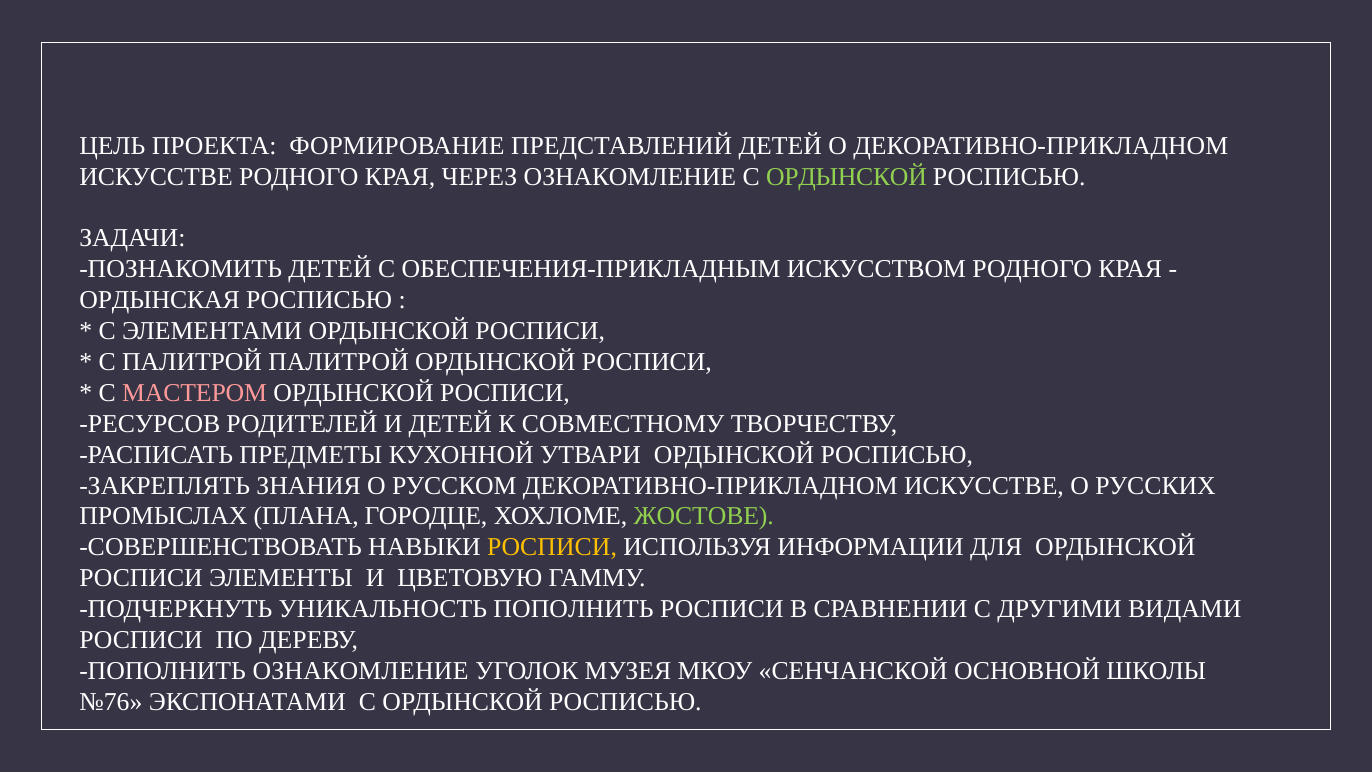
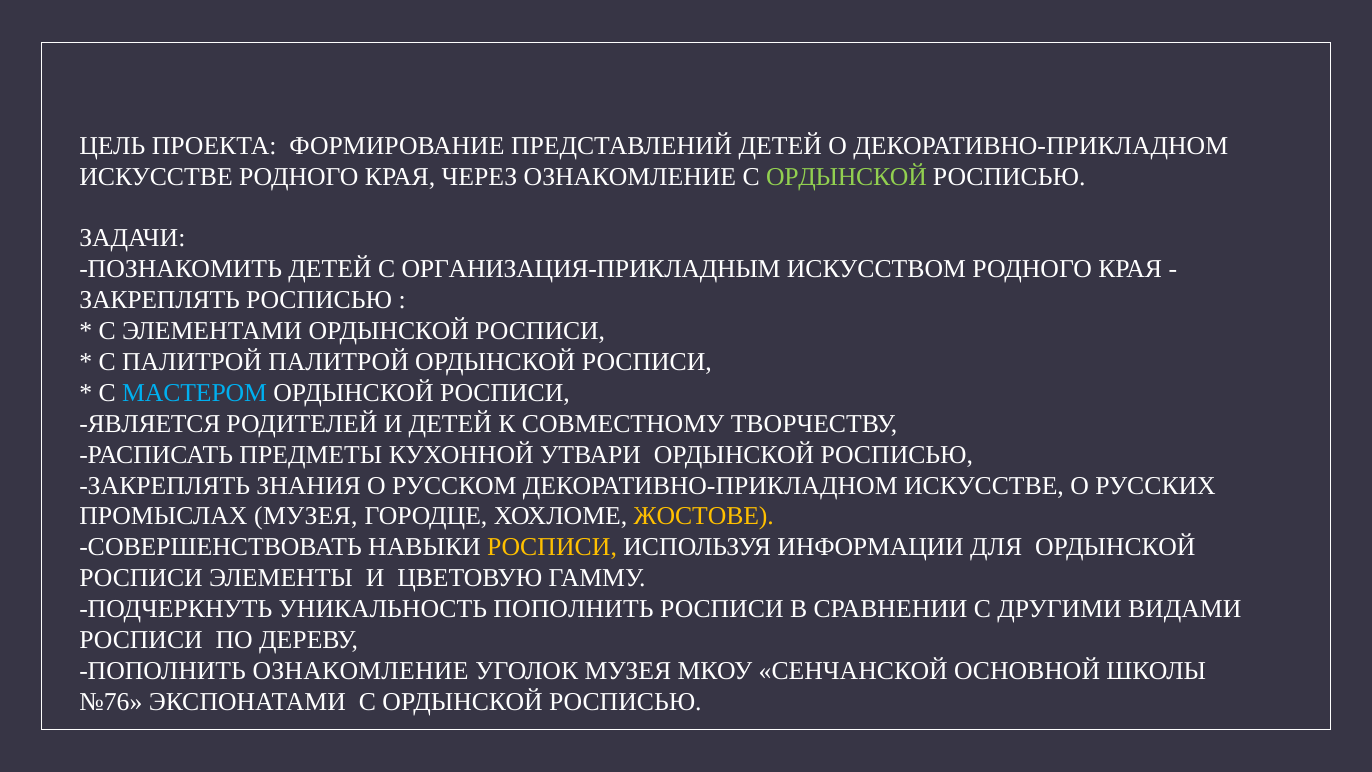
ОБЕСПЕЧЕНИЯ-ПРИКЛАДНЫМ: ОБЕСПЕЧЕНИЯ-ПРИКЛАДНЫМ -> ОРГАНИЗАЦИЯ-ПРИКЛАДНЫМ (591, 269)
ОРДЫНСКАЯ: ОРДЫНСКАЯ -> ЗАКРЕПЛЯТЬ (160, 300)
МАСТЕРОМ colour: pink -> light blue (195, 393)
РЕСУРСОВ: РЕСУРСОВ -> ЯВЛЯЕТСЯ (150, 424)
ПРОМЫСЛАХ ПЛАНА: ПЛАНА -> МУЗЕЯ (306, 516)
ЖОСТОВЕ colour: light green -> yellow (704, 516)
